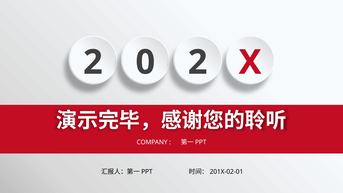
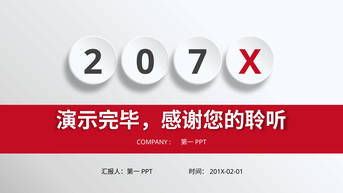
2: 2 -> 7 (198, 62)
